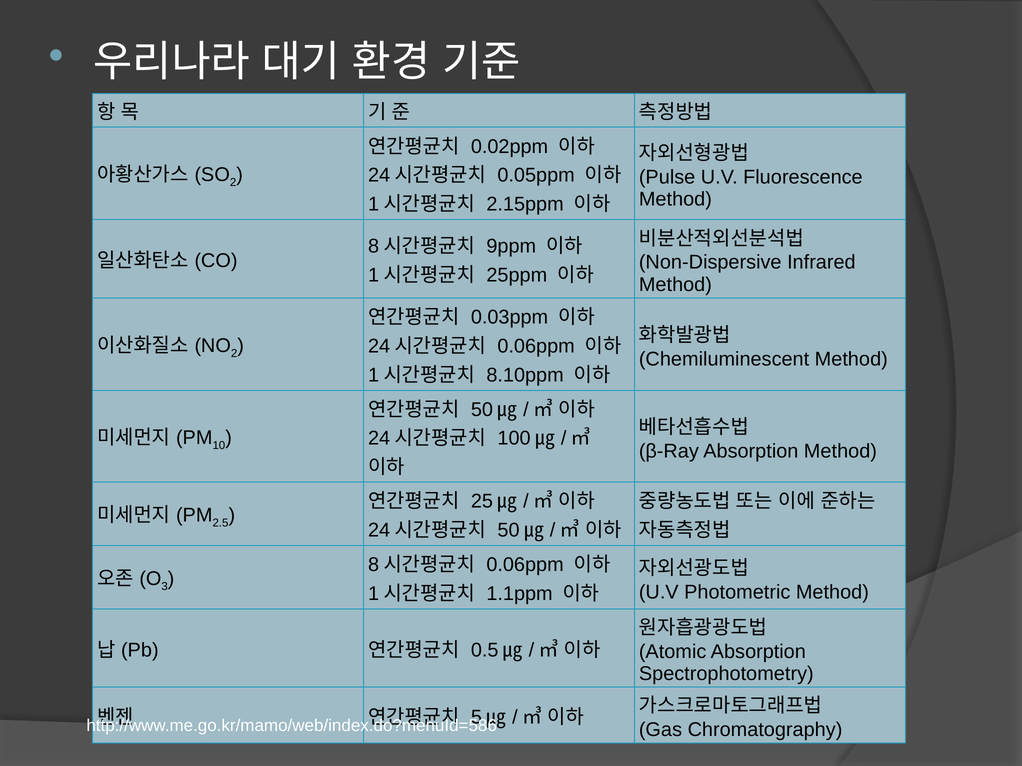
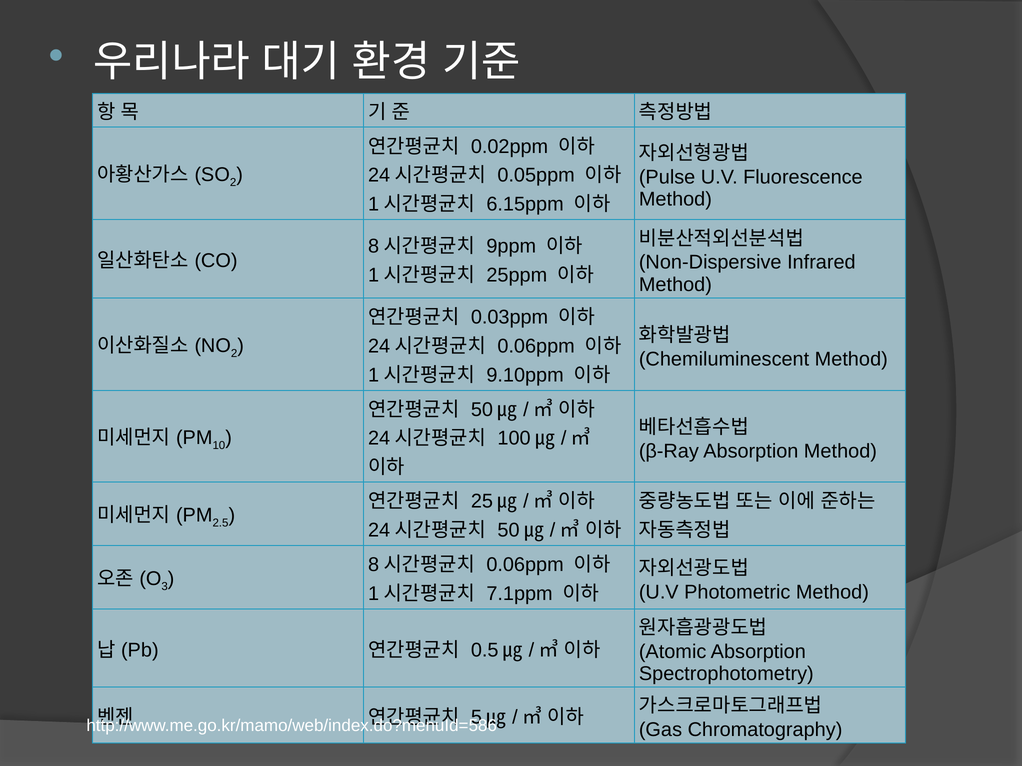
2.15ppm: 2.15ppm -> 6.15ppm (525, 205)
8.10ppm: 8.10ppm -> 9.10ppm (525, 376)
1.1ppm: 1.1ppm -> 7.1ppm (520, 594)
